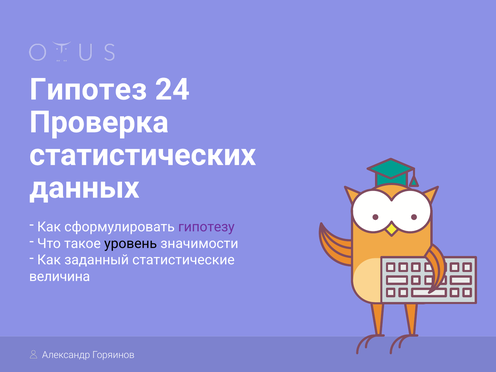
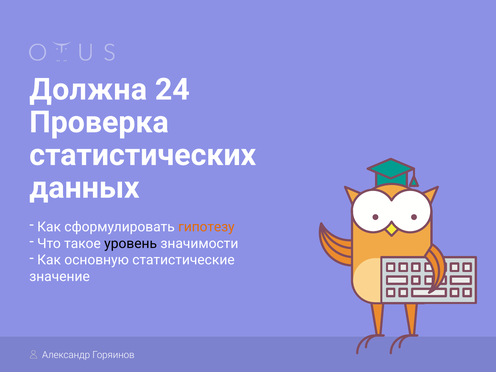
Гипотез: Гипотез -> Должна (88, 90)
гипотезу colour: purple -> orange (206, 227)
заданный: заданный -> основную (97, 260)
величина: величина -> значение (60, 277)
